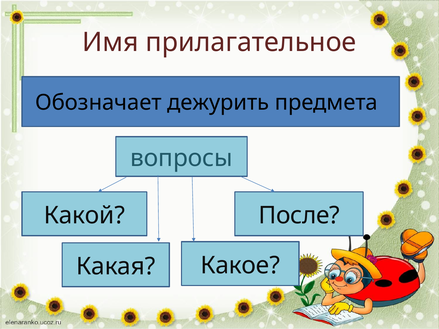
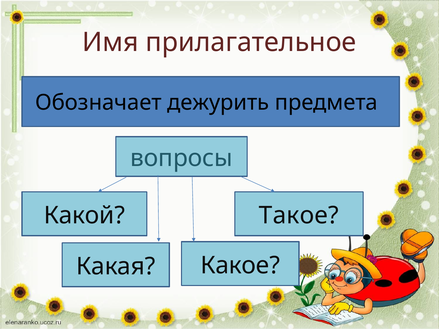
После: После -> Такое (299, 216)
